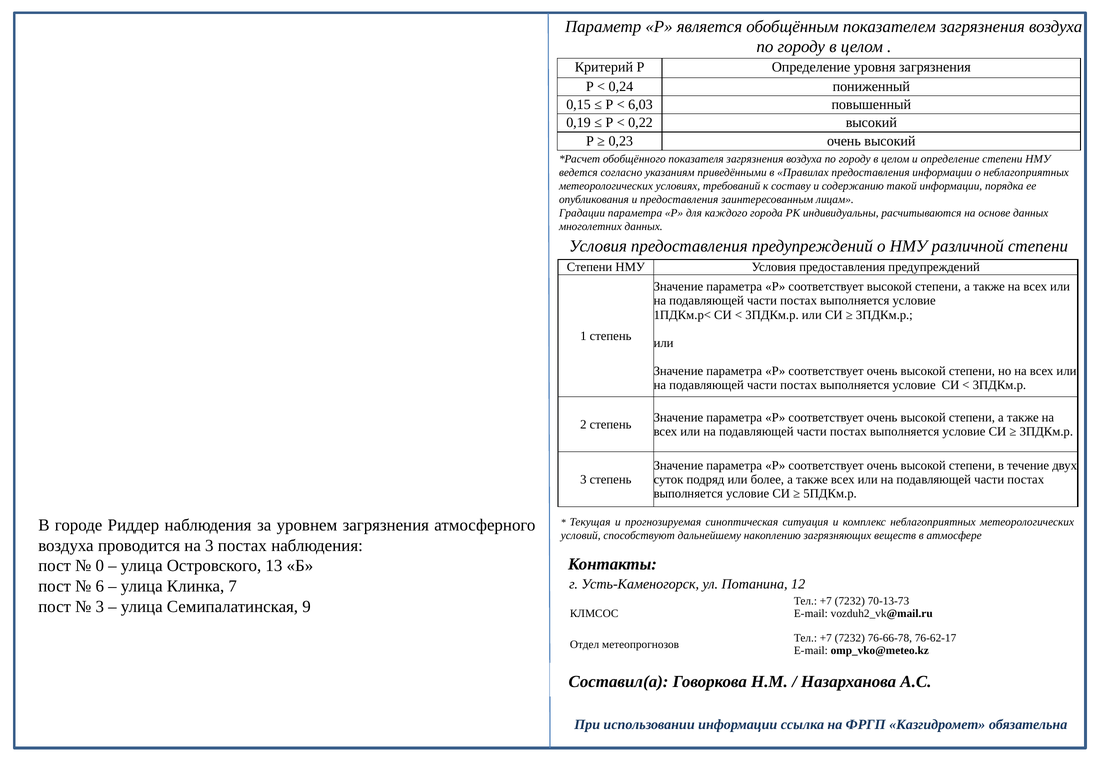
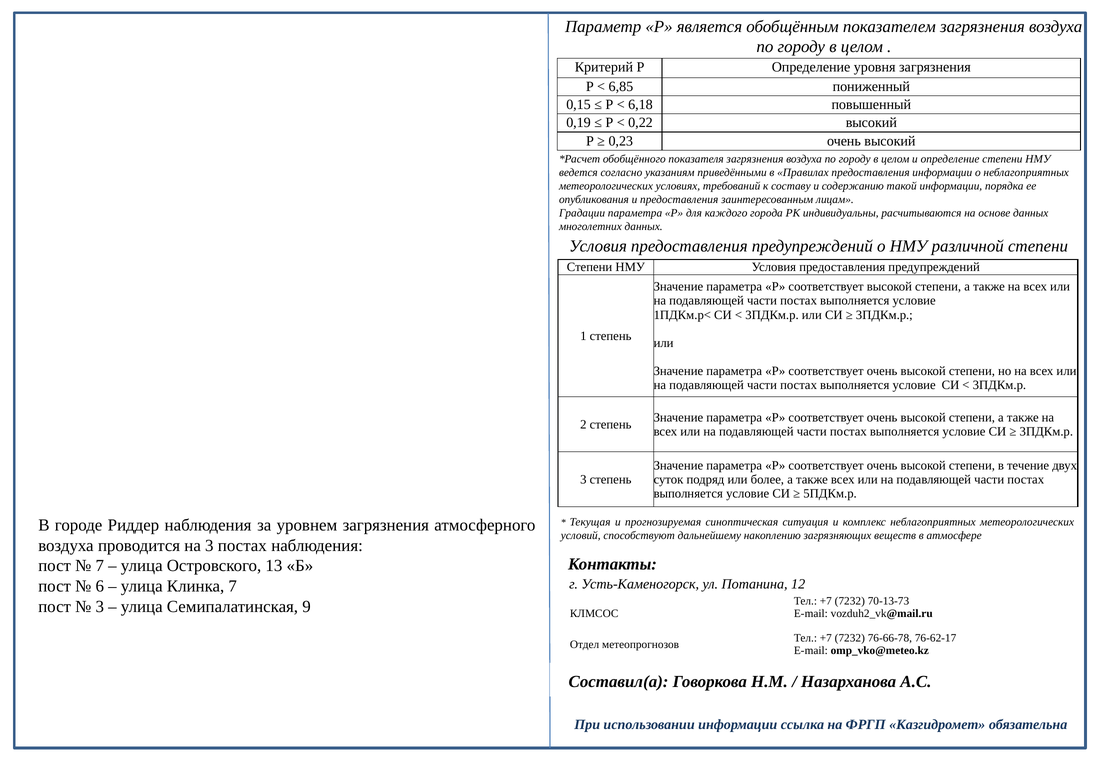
0,24: 0,24 -> 6,85 (621, 87)
6,03: 6,03 -> 6,18 (640, 105)
0: 0 -> 7 (100, 566)
